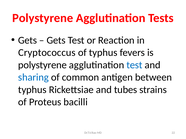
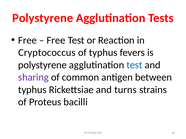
Gets: Gets -> Free (27, 40)
Gets: Gets -> Free (56, 40)
sharing colour: blue -> purple (33, 78)
tubes: tubes -> turns (125, 90)
